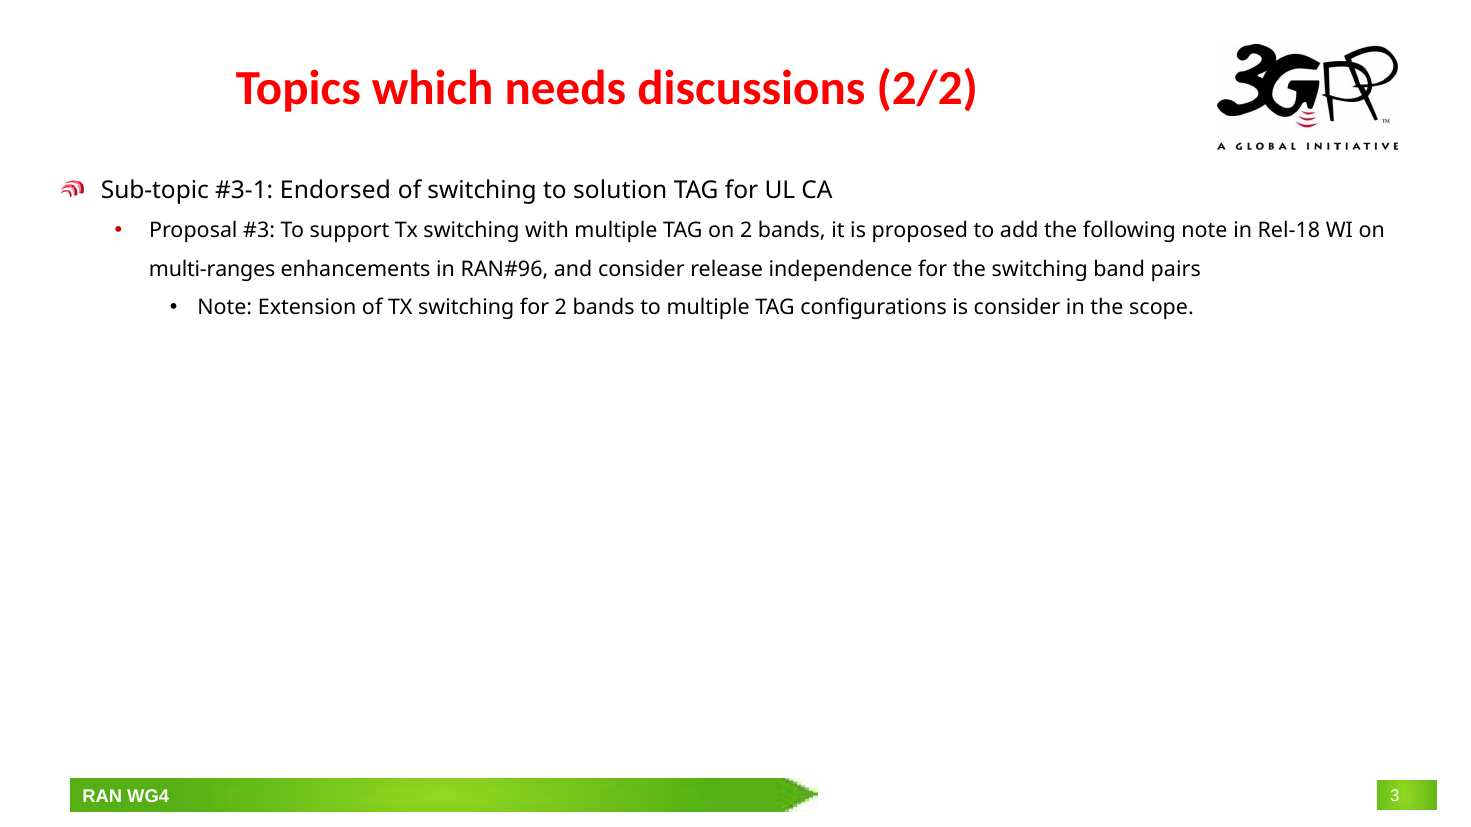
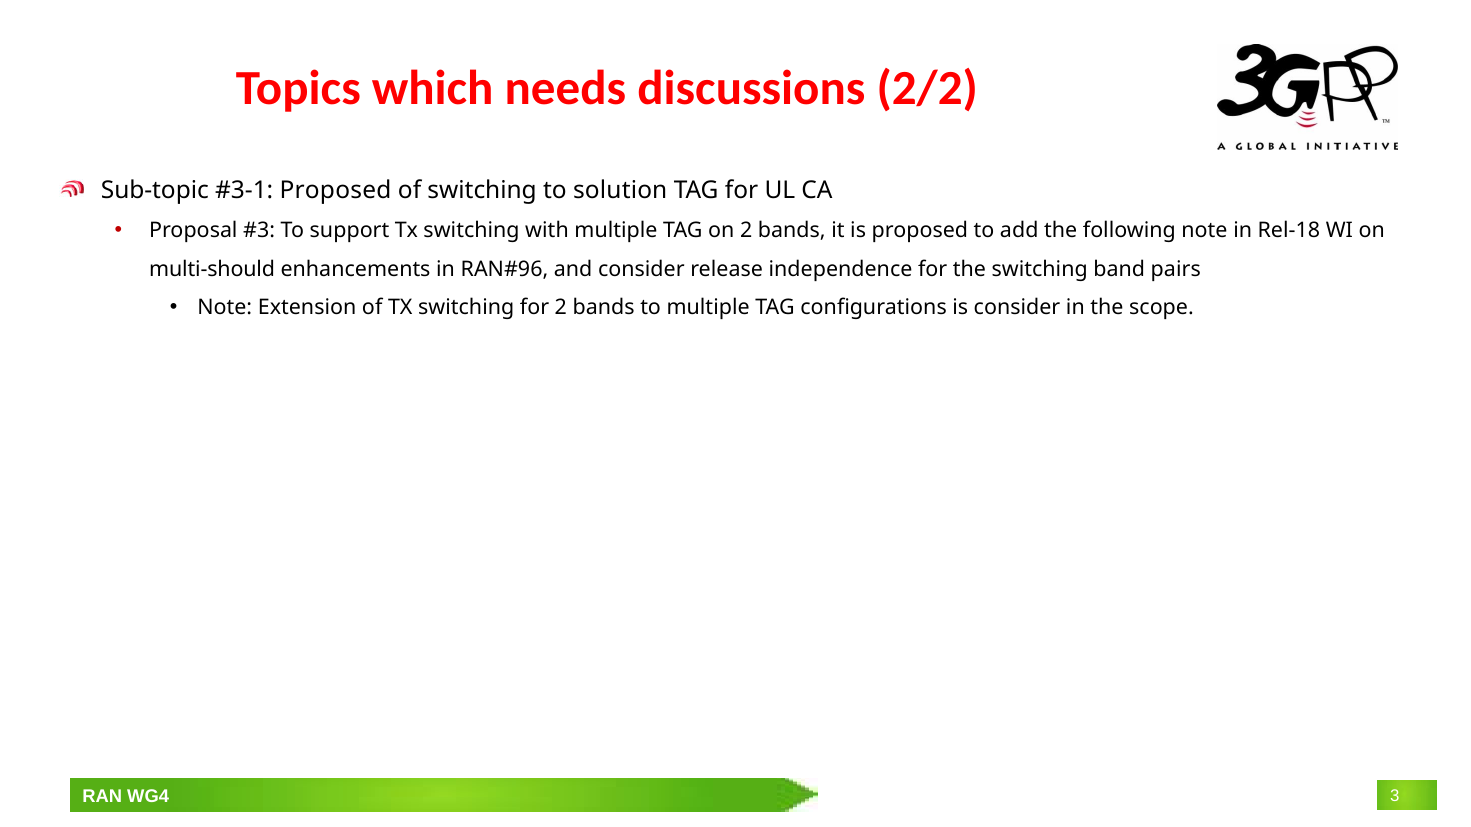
Endorsed: Endorsed -> Proposed (335, 190)
multi-ranges: multi-ranges -> multi-should (212, 269)
